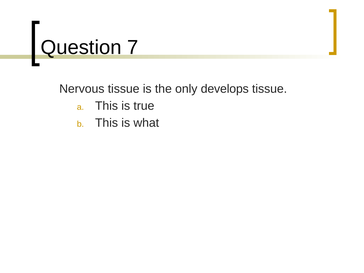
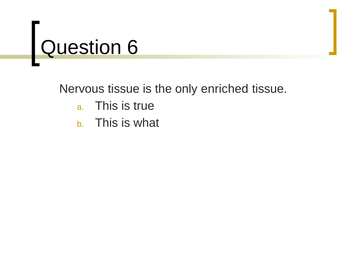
7: 7 -> 6 (133, 48)
develops: develops -> enriched (225, 89)
